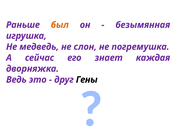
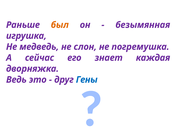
Гены colour: black -> blue (87, 79)
